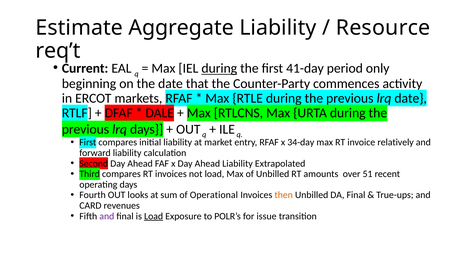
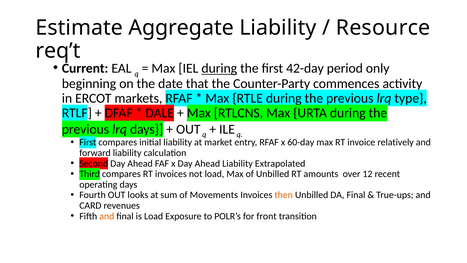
41-day: 41-day -> 42-day (305, 68)
date: date -> type (411, 98)
34-day: 34-day -> 60-day (301, 142)
51: 51 -> 12 (368, 174)
Operational: Operational -> Movements (214, 195)
and colour: purple -> orange (107, 216)
Load underline: present -> none (154, 216)
issue: issue -> front (267, 216)
